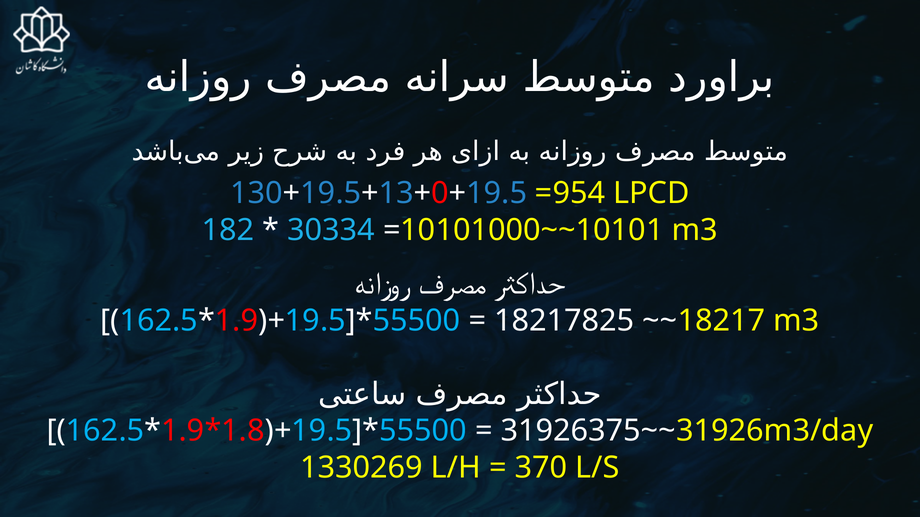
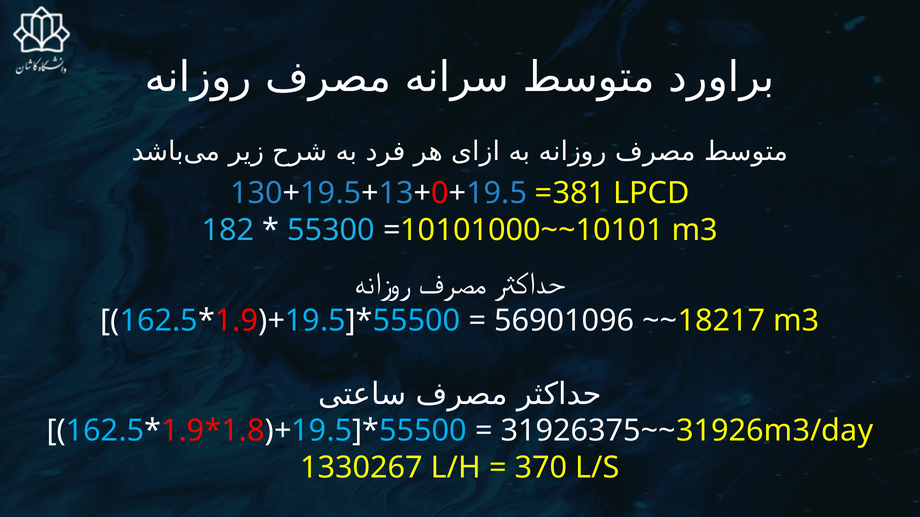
=954: =954 -> =381 (570, 193)
30334: 30334 -> 55300 (331, 230)
18217825: 18217825 -> 56901096 (564, 321)
1330269: 1330269 -> 1330267 (362, 468)
